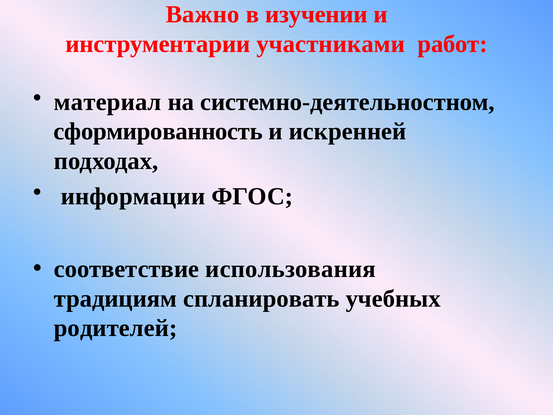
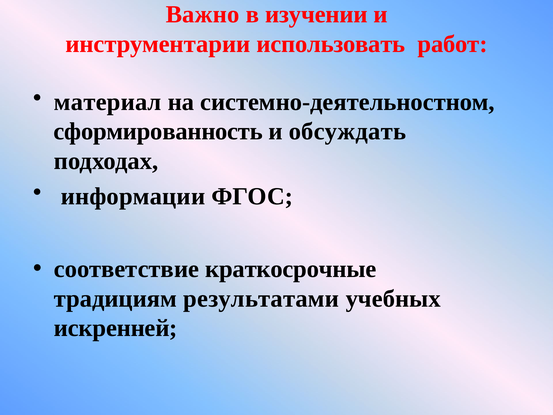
участниками: участниками -> использовать (331, 44)
искренней: искренней -> обсуждать (347, 131)
использования: использования -> краткосрочные (291, 269)
спланировать: спланировать -> результатами (261, 298)
родителей: родителей -> искренней (116, 328)
